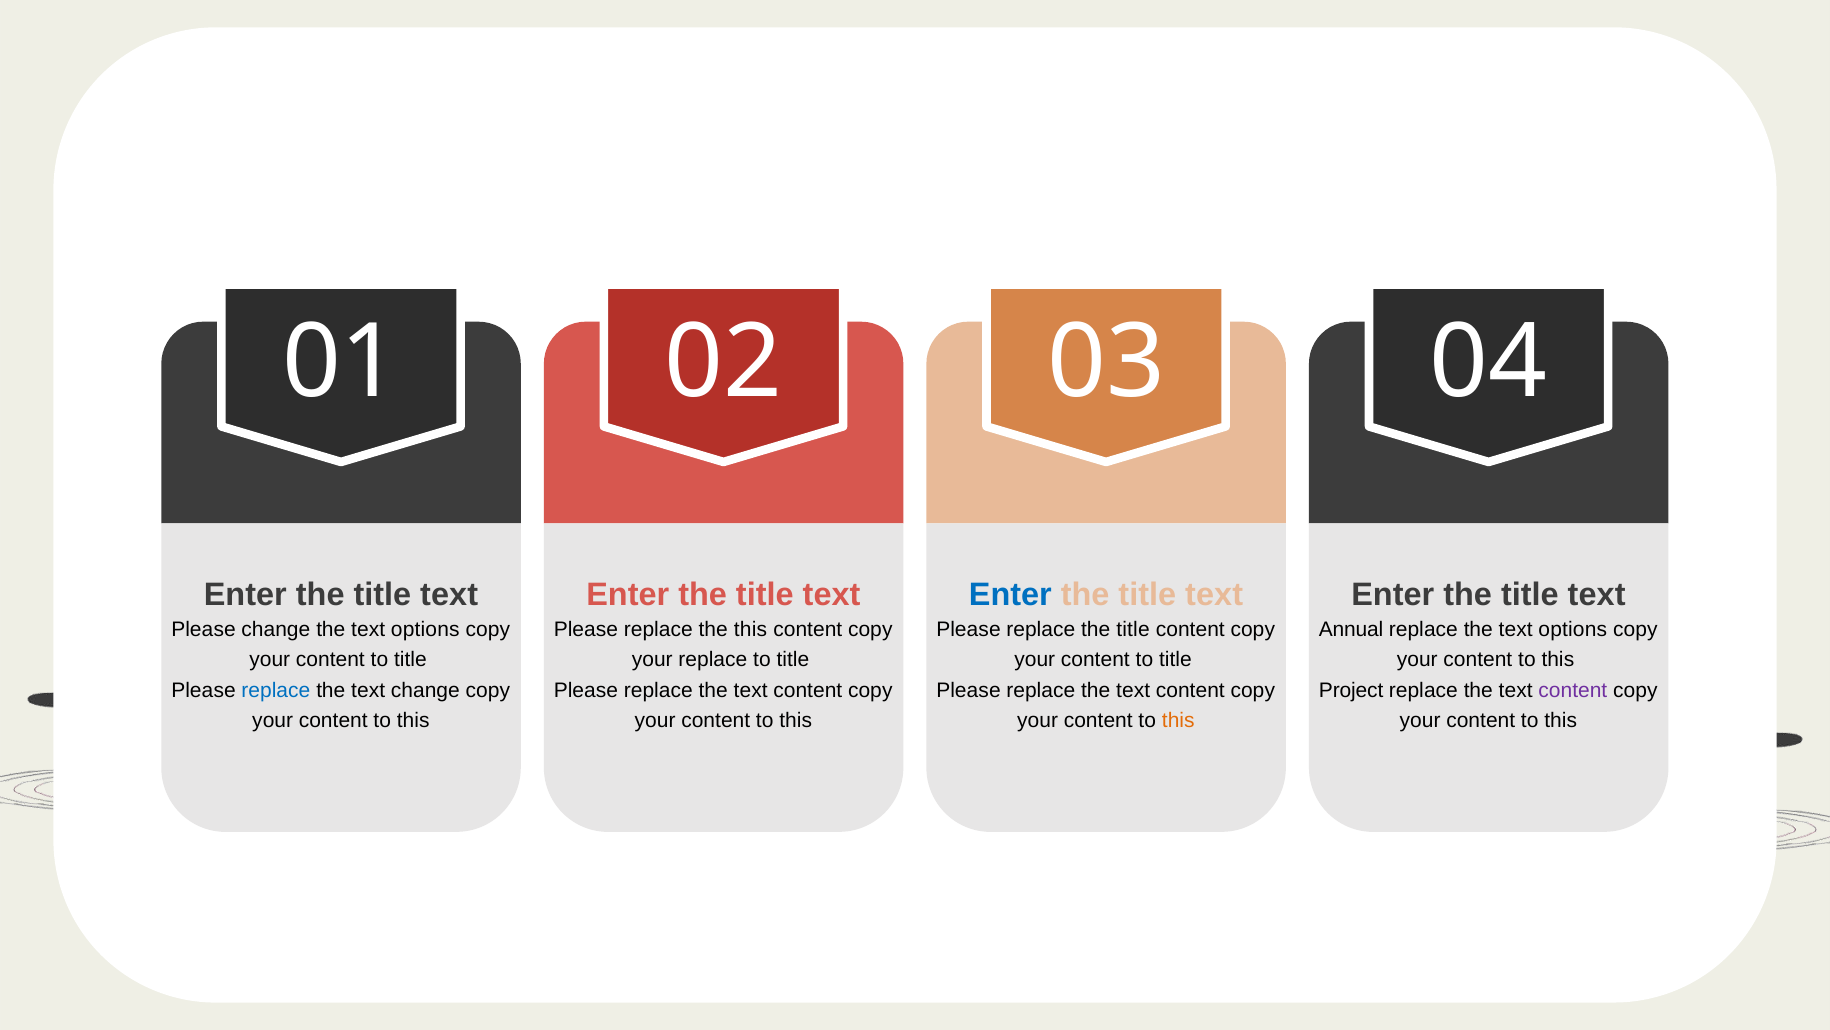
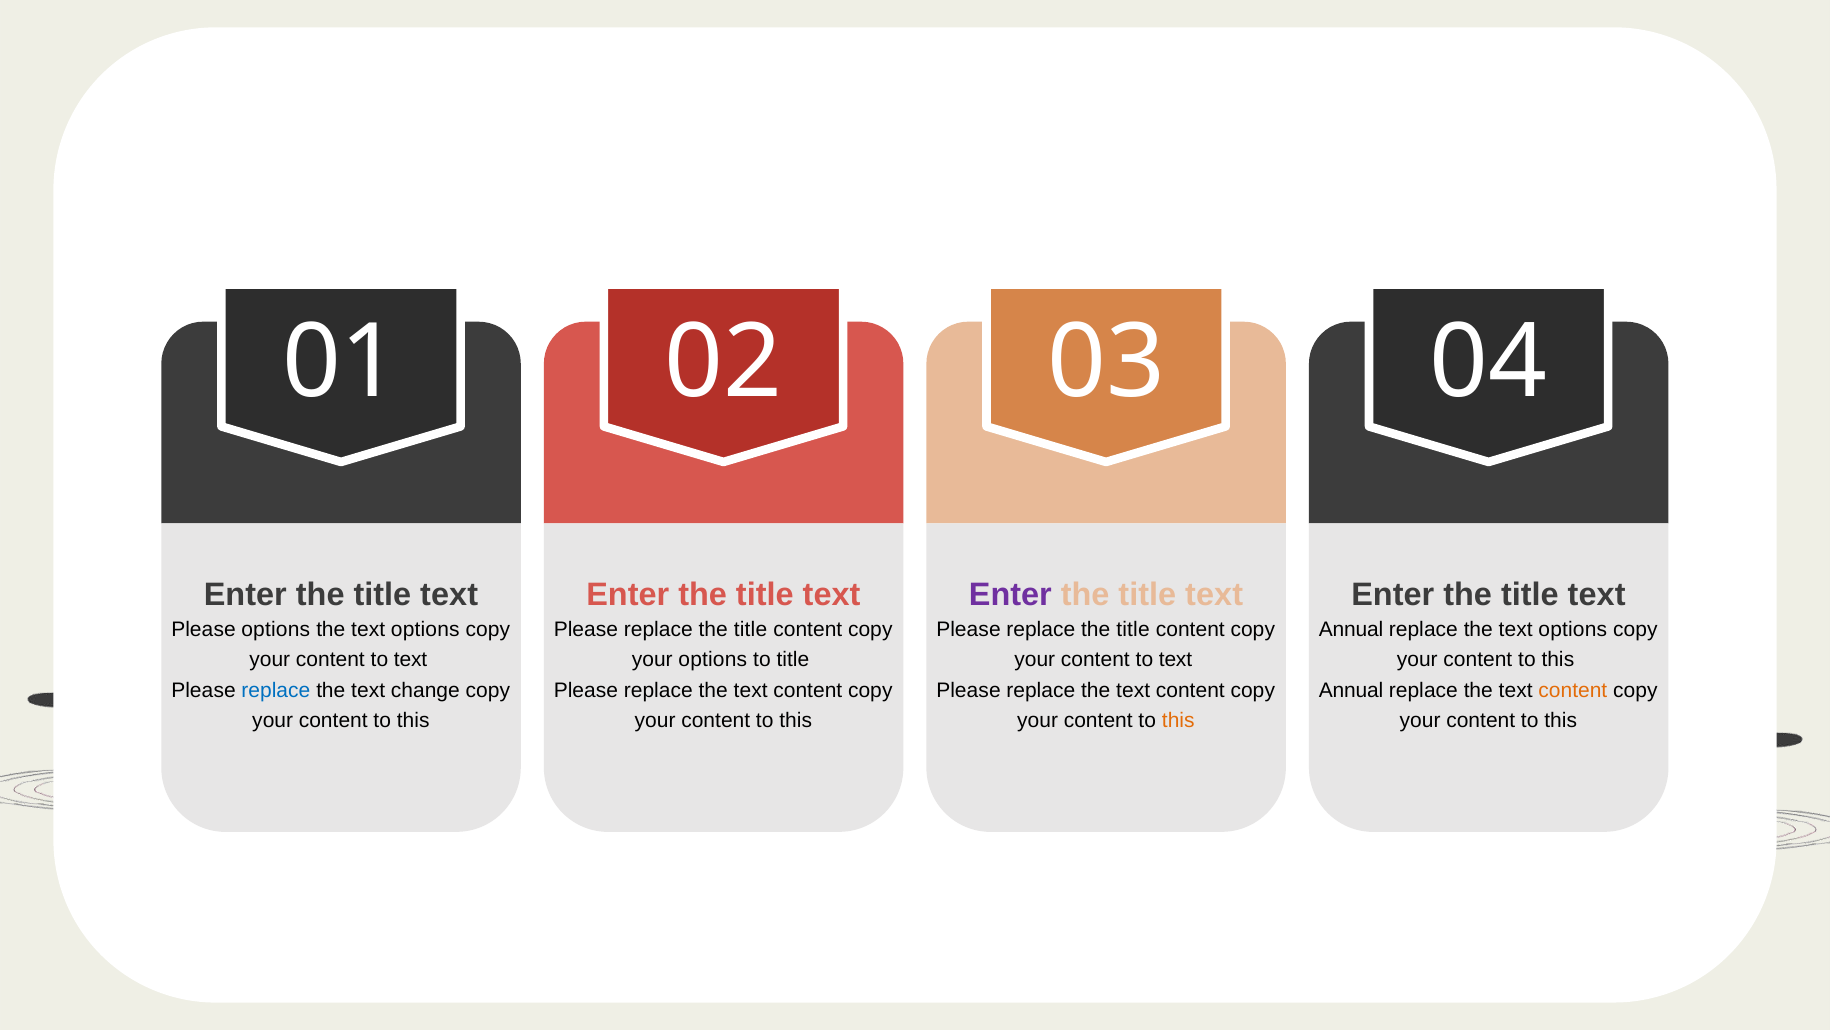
Enter colour: blue -> purple (1010, 594)
Please change: change -> options (276, 629)
this: this -> title (751, 629)
title: title -> text (411, 659)
your replace: replace -> options (713, 659)
title: title -> text (1176, 659)
Project: Project -> Annual (1351, 690)
content colour: purple -> orange (1573, 690)
